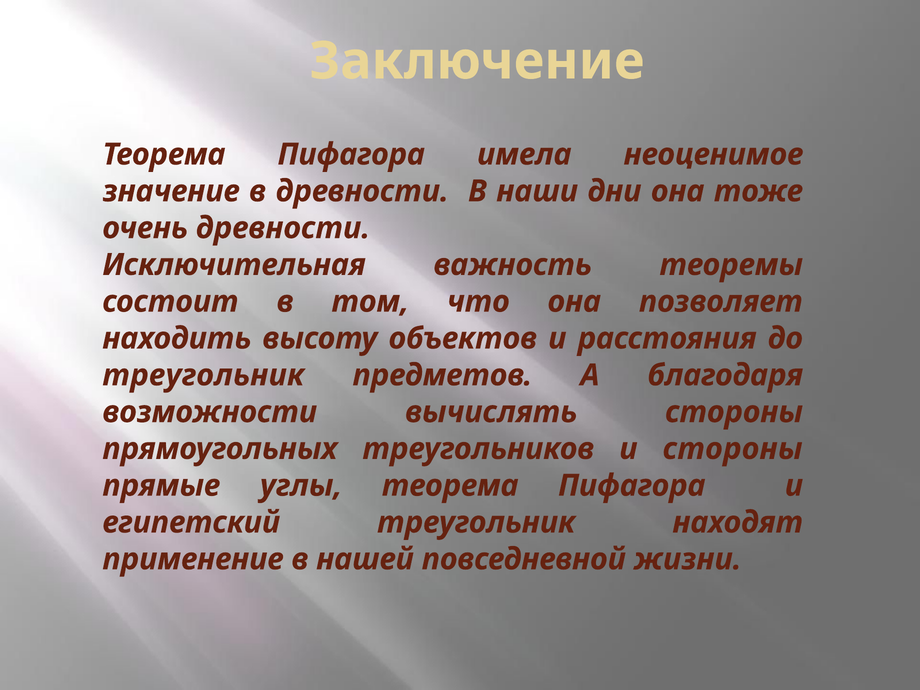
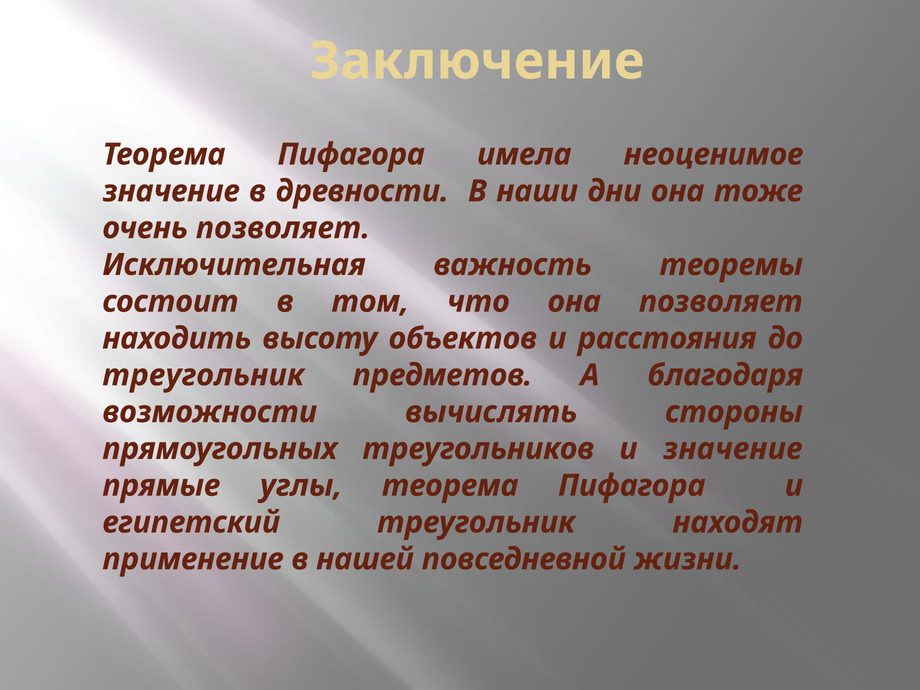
очень древности: древности -> позволяет (283, 228)
и стороны: стороны -> значение (733, 449)
